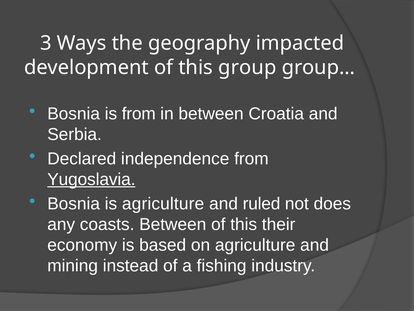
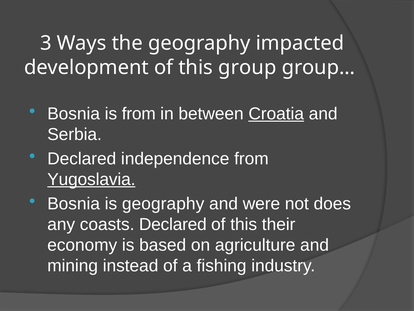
Croatia underline: none -> present (276, 114)
is agriculture: agriculture -> geography (163, 203)
ruled: ruled -> were (261, 203)
coasts Between: Between -> Declared (173, 224)
